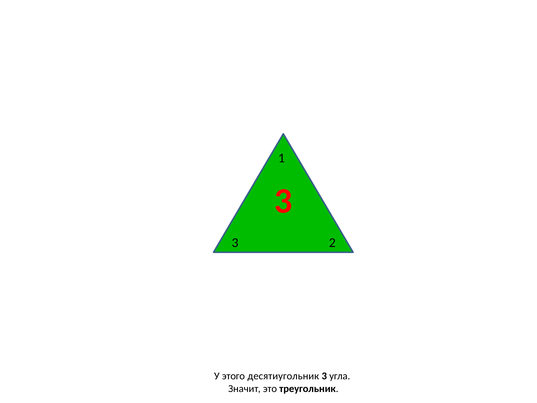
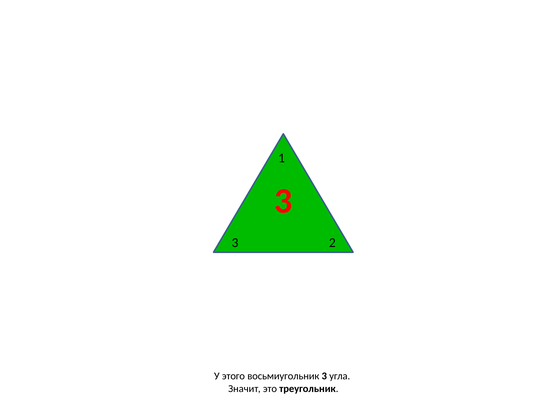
десятиугольник: десятиугольник -> восьмиугольник (283, 376)
